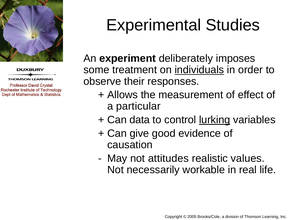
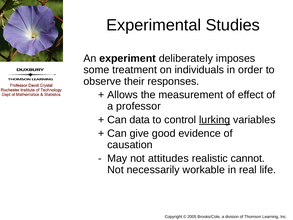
individuals underline: present -> none (199, 70)
particular: particular -> professor (138, 106)
values: values -> cannot (248, 158)
